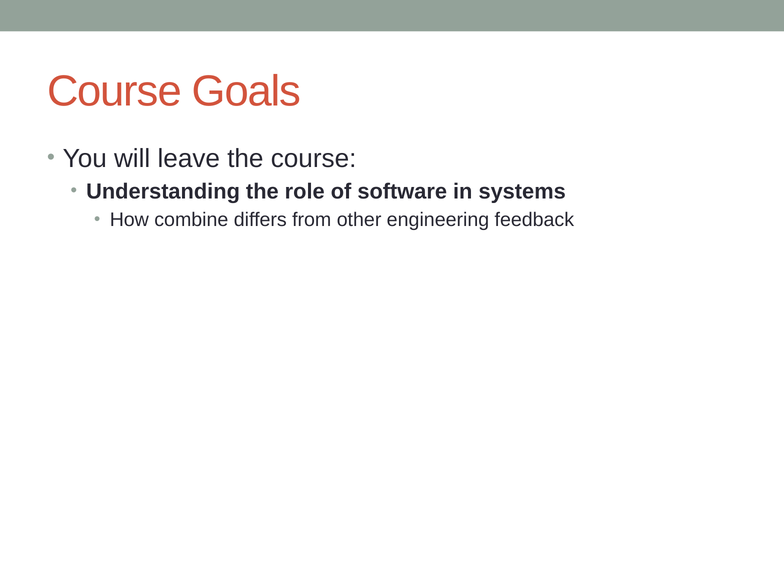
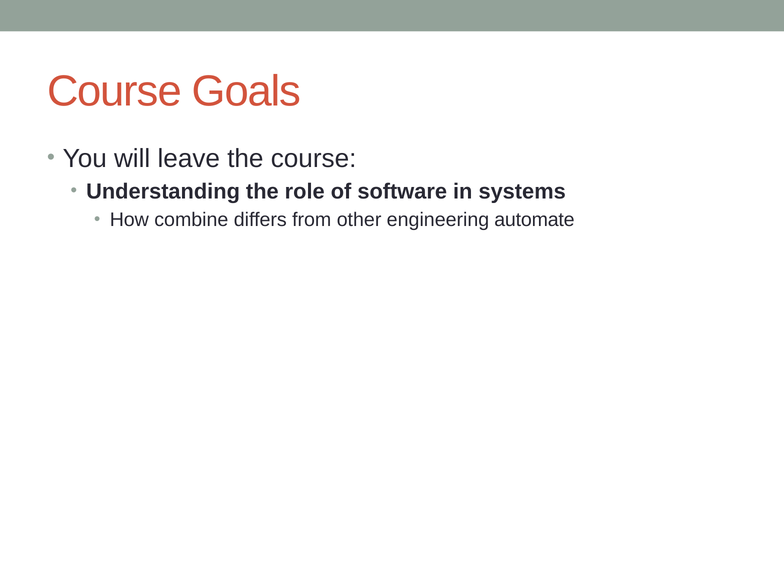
feedback: feedback -> automate (534, 220)
